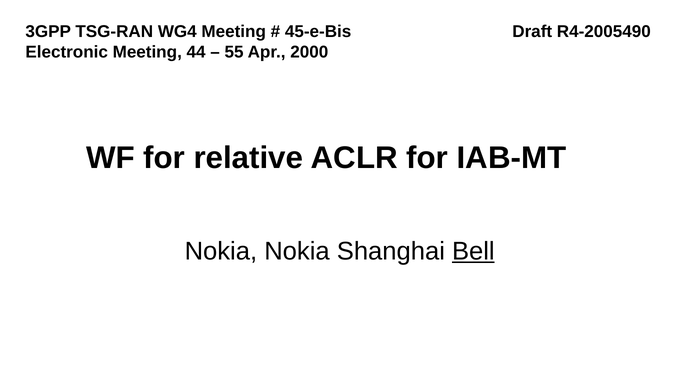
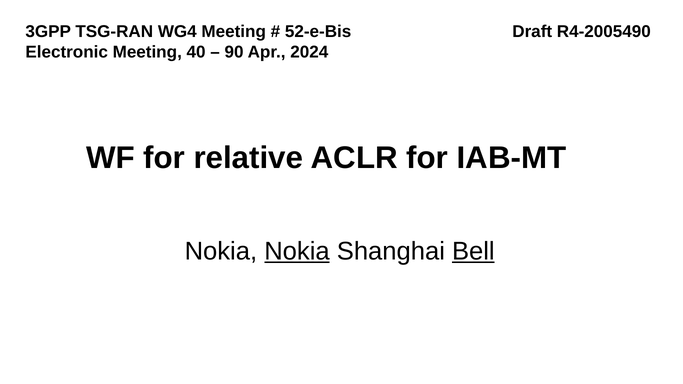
45-e-Bis: 45-e-Bis -> 52-e-Bis (318, 32)
44: 44 -> 40 (196, 52)
55: 55 -> 90 (234, 52)
2000: 2000 -> 2024 (309, 52)
Nokia underline: none -> present (297, 252)
